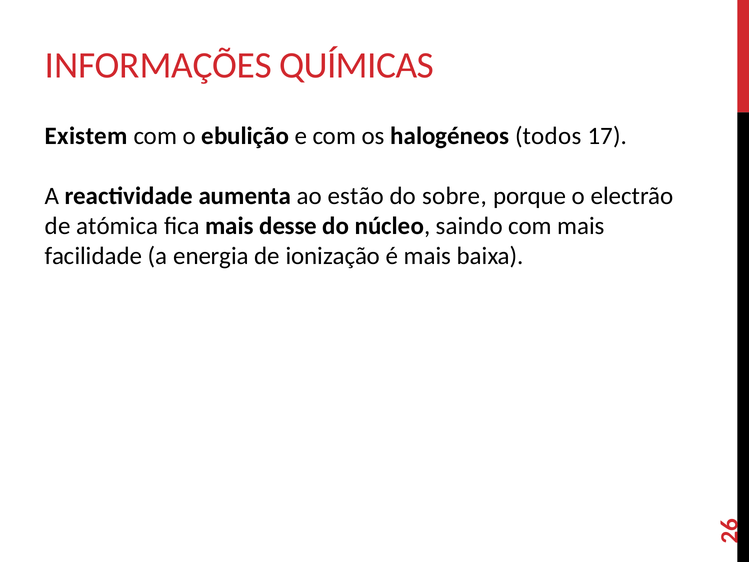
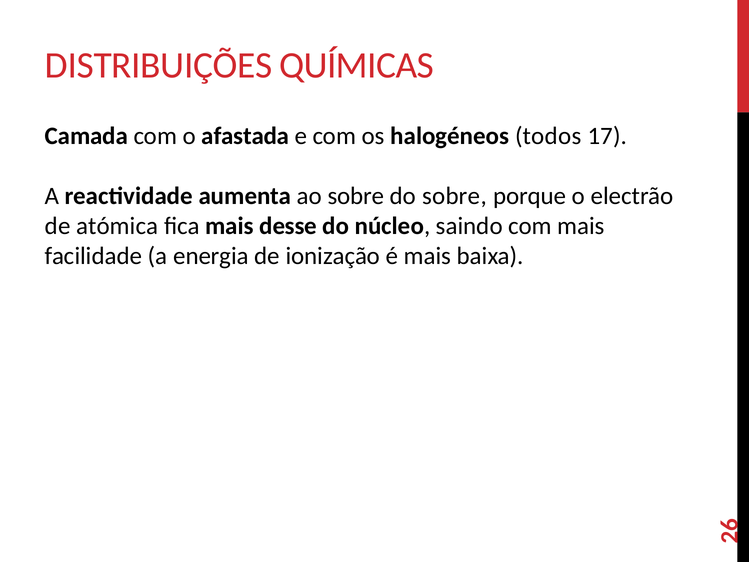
INFORMAÇÕES: INFORMAÇÕES -> DISTRIBUIÇÕES (159, 66)
Existem: Existem -> Camada (86, 136)
ebulição: ebulição -> afastada (245, 136)
ao estão: estão -> sobre (356, 196)
